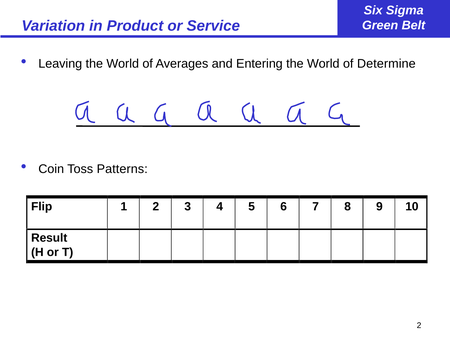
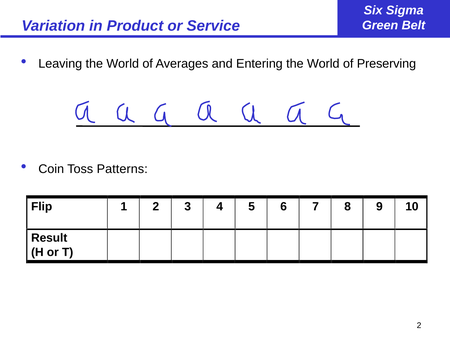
Determine: Determine -> Preserving (386, 64)
